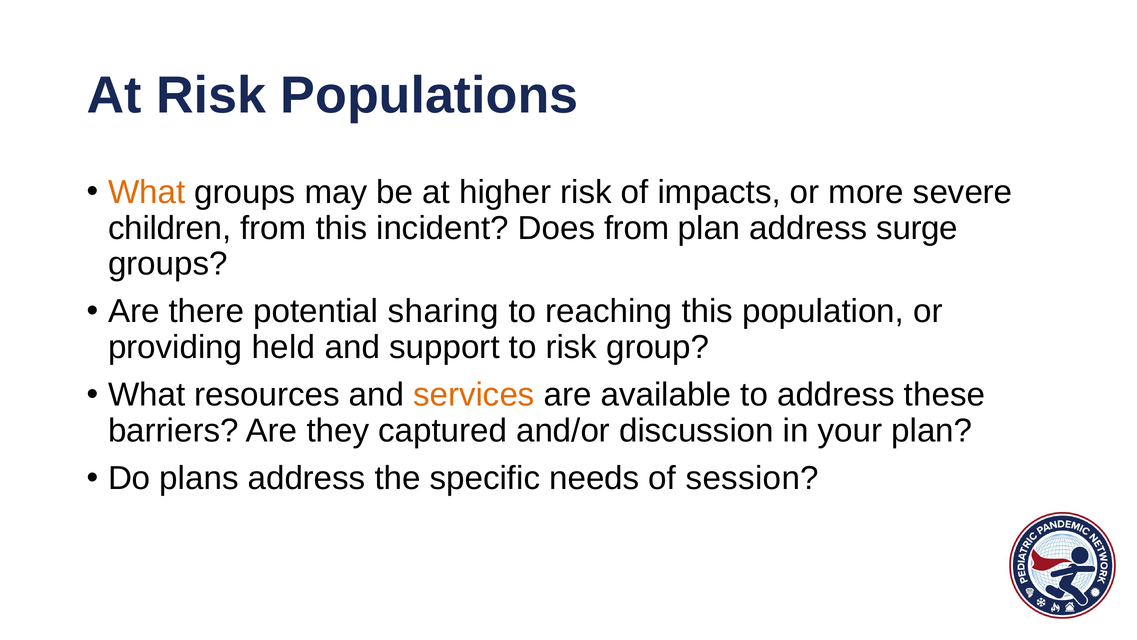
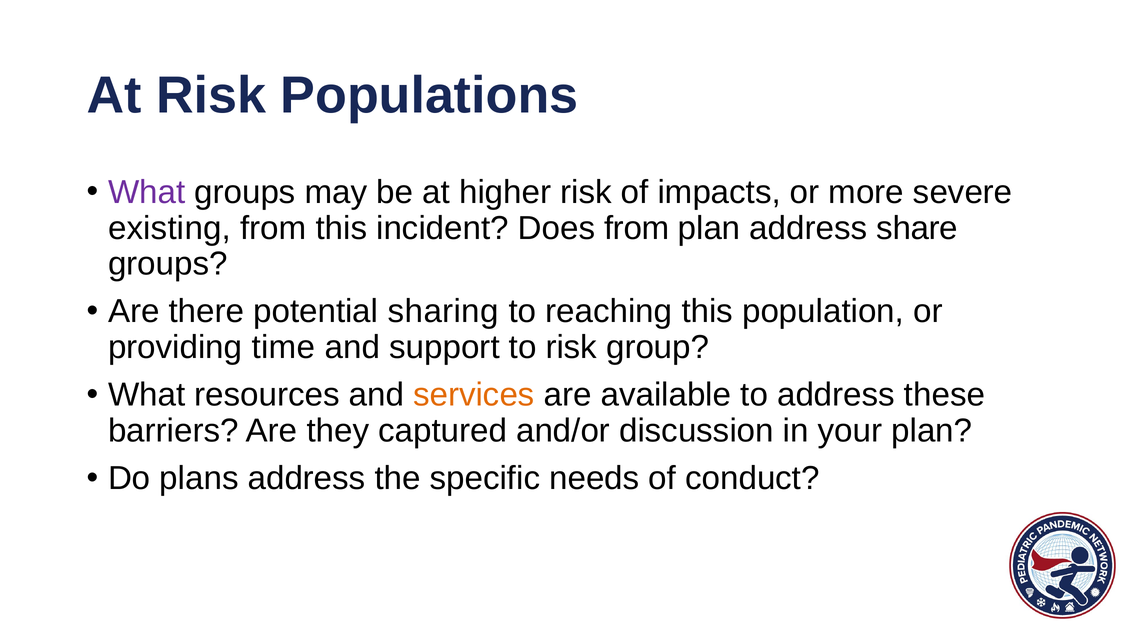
What colour: orange -> purple (147, 192)
children: children -> existing (169, 228)
surge: surge -> share (917, 228)
held: held -> time (283, 347)
session: session -> conduct (752, 478)
